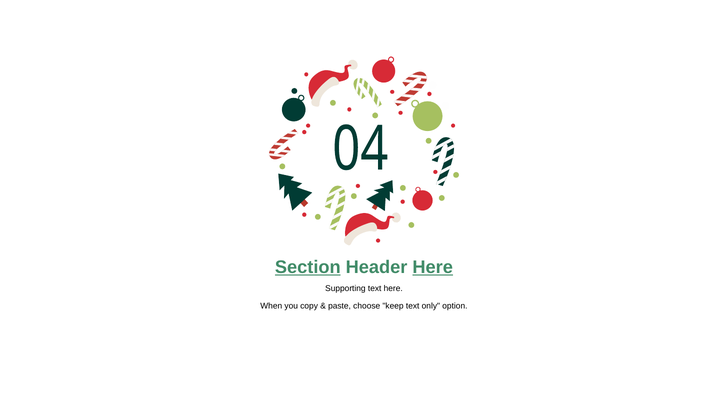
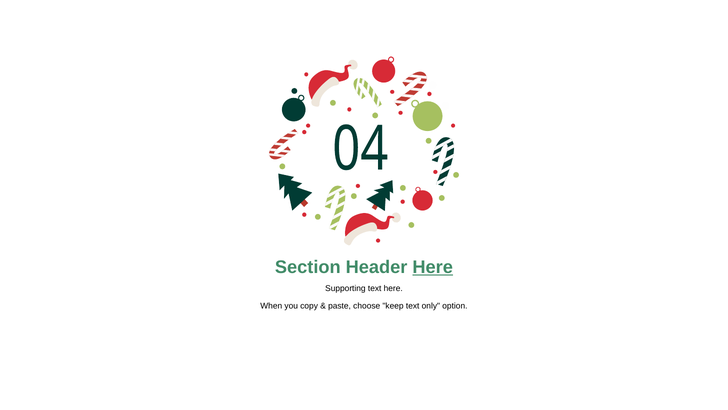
Section underline: present -> none (308, 267)
